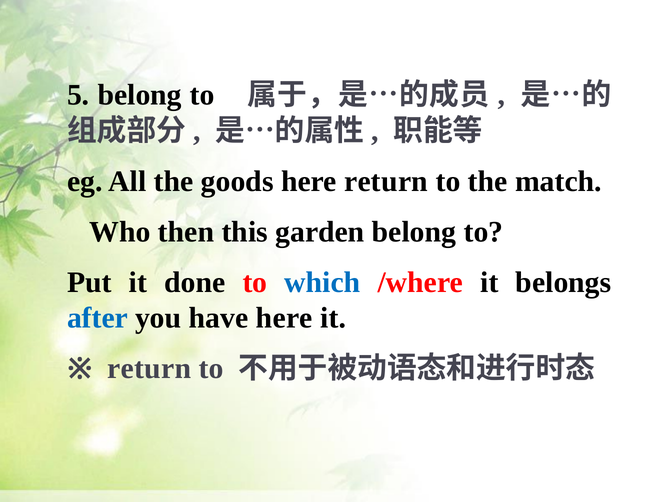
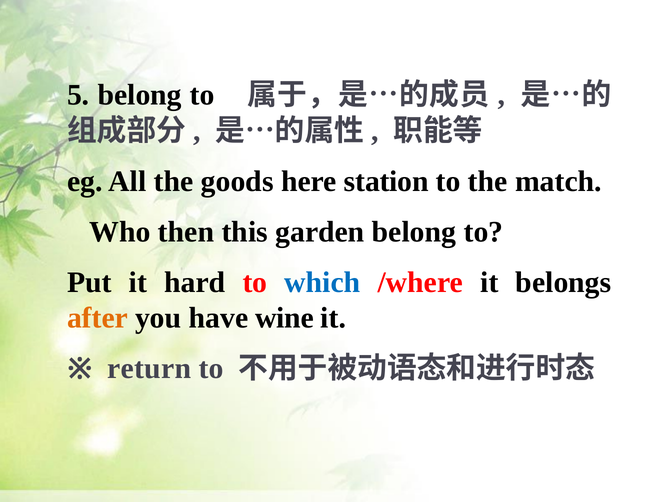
here return: return -> station (386, 181)
done: done -> hard (195, 282)
after colour: blue -> orange (98, 318)
have here: here -> wine (284, 318)
